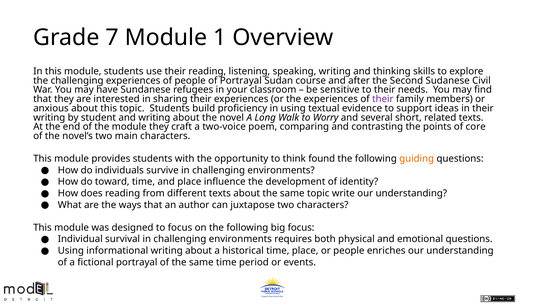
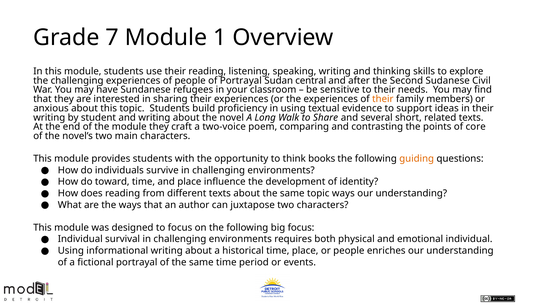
course: course -> central (311, 81)
their colour: purple -> orange (383, 99)
Worry: Worry -> Share (326, 118)
found: found -> books (322, 159)
topic write: write -> ways (343, 194)
emotional questions: questions -> individual (469, 240)
